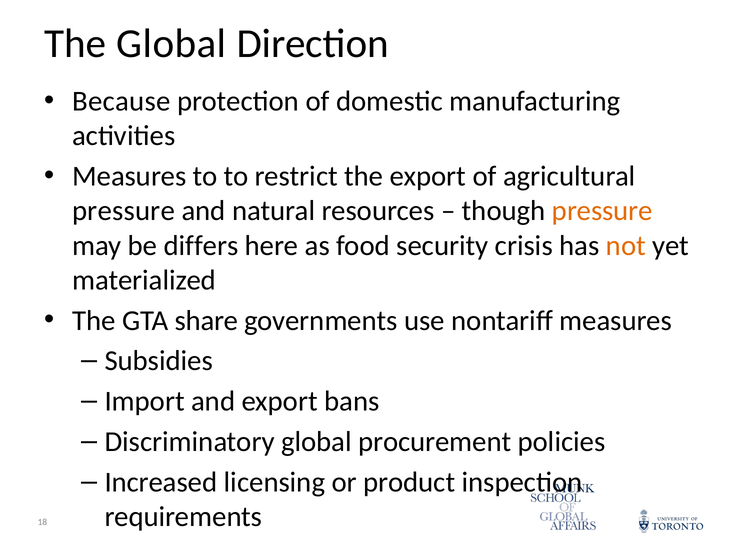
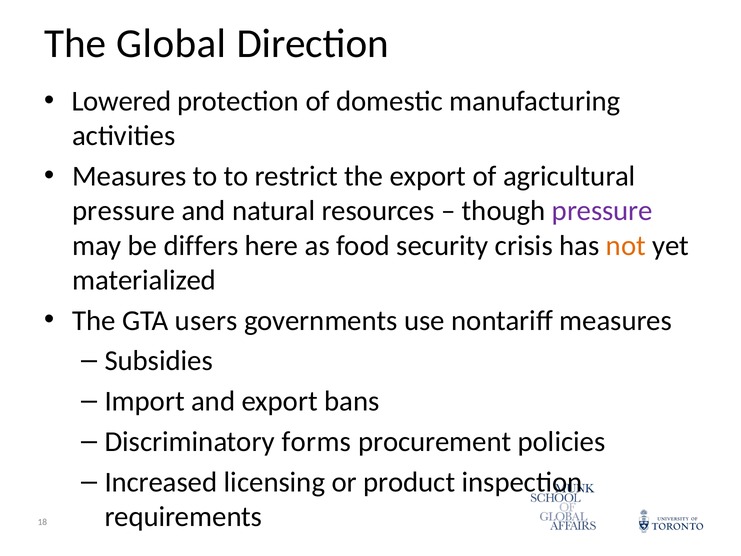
Because: Because -> Lowered (122, 101)
pressure colour: orange -> purple (602, 211)
share: share -> users (206, 320)
Discriminatory global: global -> forms (316, 442)
